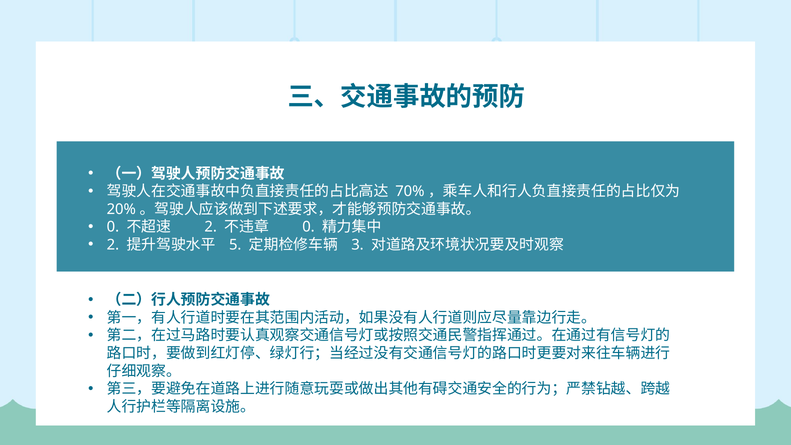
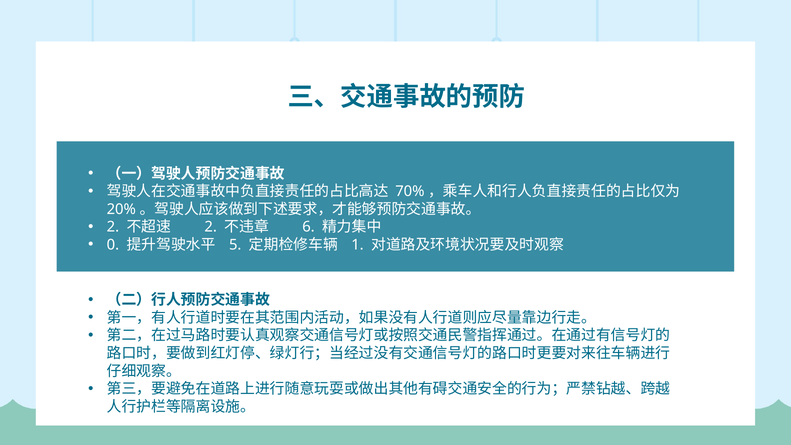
0: 0 -> 2 (113, 227)
0: 0 -> 6 (308, 227)
2: 2 -> 0 (113, 245)
3: 3 -> 1 (358, 245)
